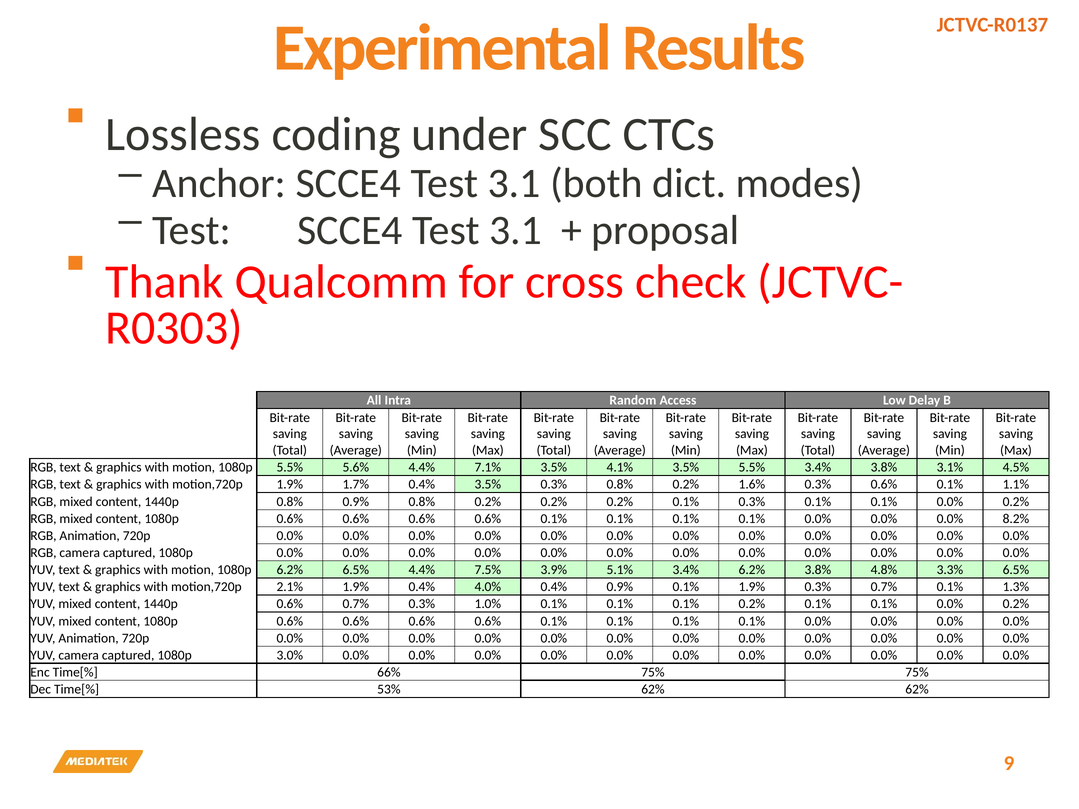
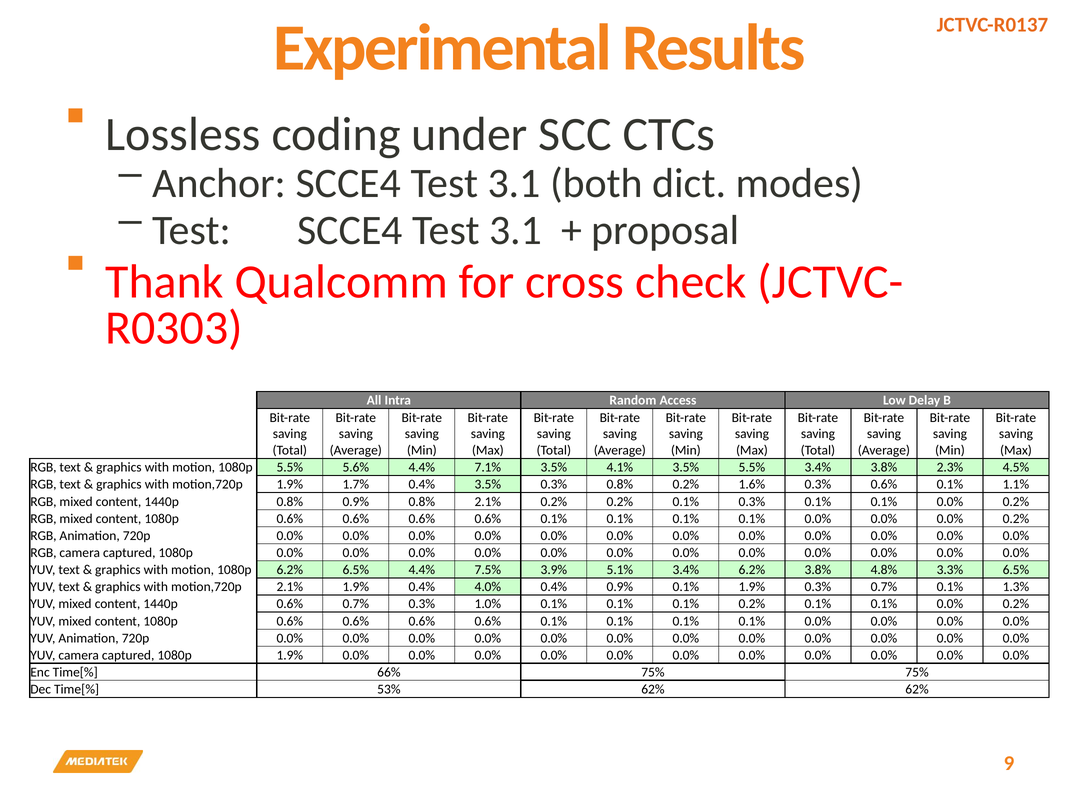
3.1%: 3.1% -> 2.3% (950, 468)
0.9% 0.8% 0.2%: 0.2% -> 2.1% (488, 502)
0.0% 0.0% 8.2%: 8.2% -> 0.2% (1016, 519)
1080p 3.0%: 3.0% -> 1.9% (290, 655)
